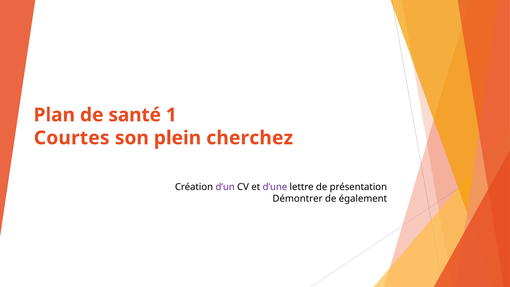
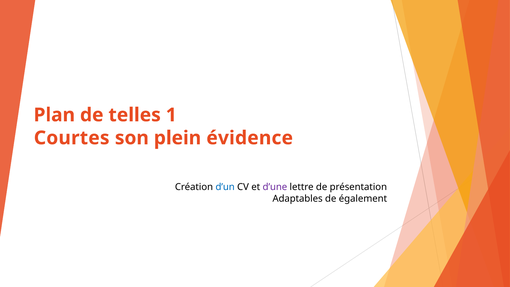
santé: santé -> telles (135, 115)
cherchez: cherchez -> évidence (250, 138)
d’un colour: purple -> blue (225, 187)
Démontrer: Démontrer -> Adaptables (298, 199)
